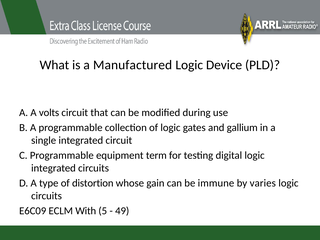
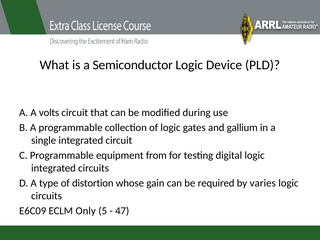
Manufactured: Manufactured -> Semiconductor (133, 65)
term: term -> from (156, 155)
immune: immune -> required (216, 183)
With: With -> Only (86, 211)
49: 49 -> 47 (122, 211)
